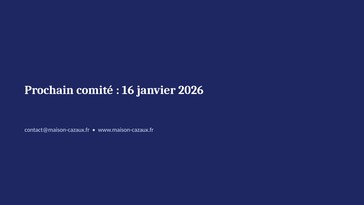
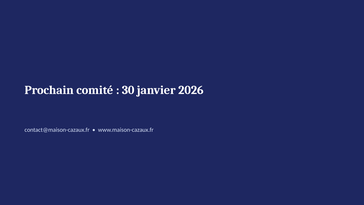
16: 16 -> 30 (128, 90)
